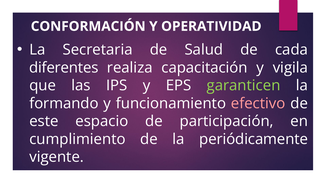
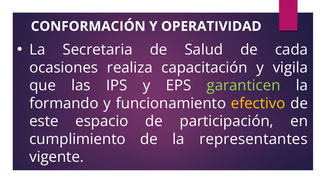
diferentes: diferentes -> ocasiones (64, 68)
efectivo colour: pink -> yellow (258, 104)
periódicamente: periódicamente -> representantes (254, 139)
